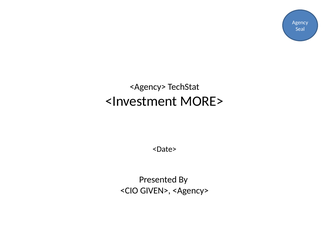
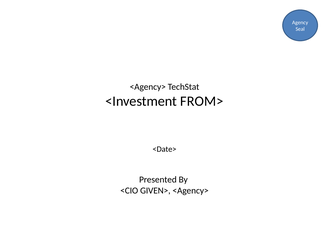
MORE>: MORE> -> FROM> (202, 101)
